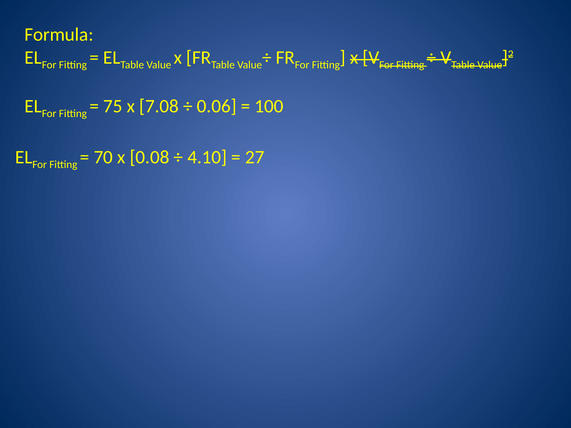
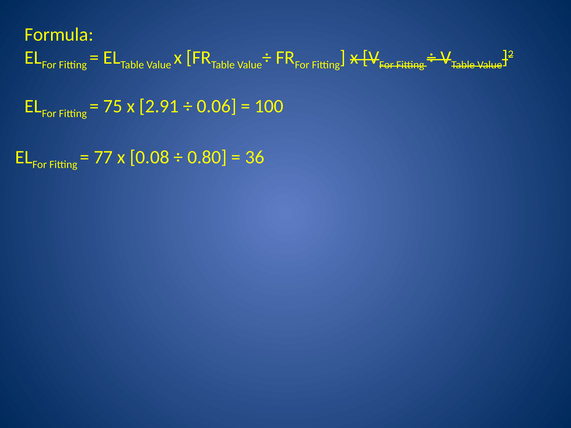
7.08: 7.08 -> 2.91 (159, 106)
70: 70 -> 77 (103, 157)
4.10: 4.10 -> 0.80 (207, 157)
27: 27 -> 36 (255, 157)
